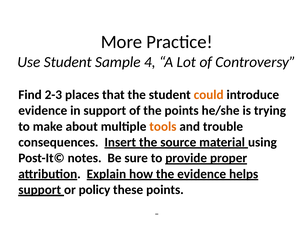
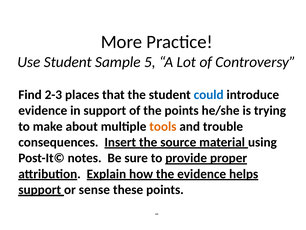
4: 4 -> 5 (150, 62)
could colour: orange -> blue (209, 95)
policy: policy -> sense (94, 189)
